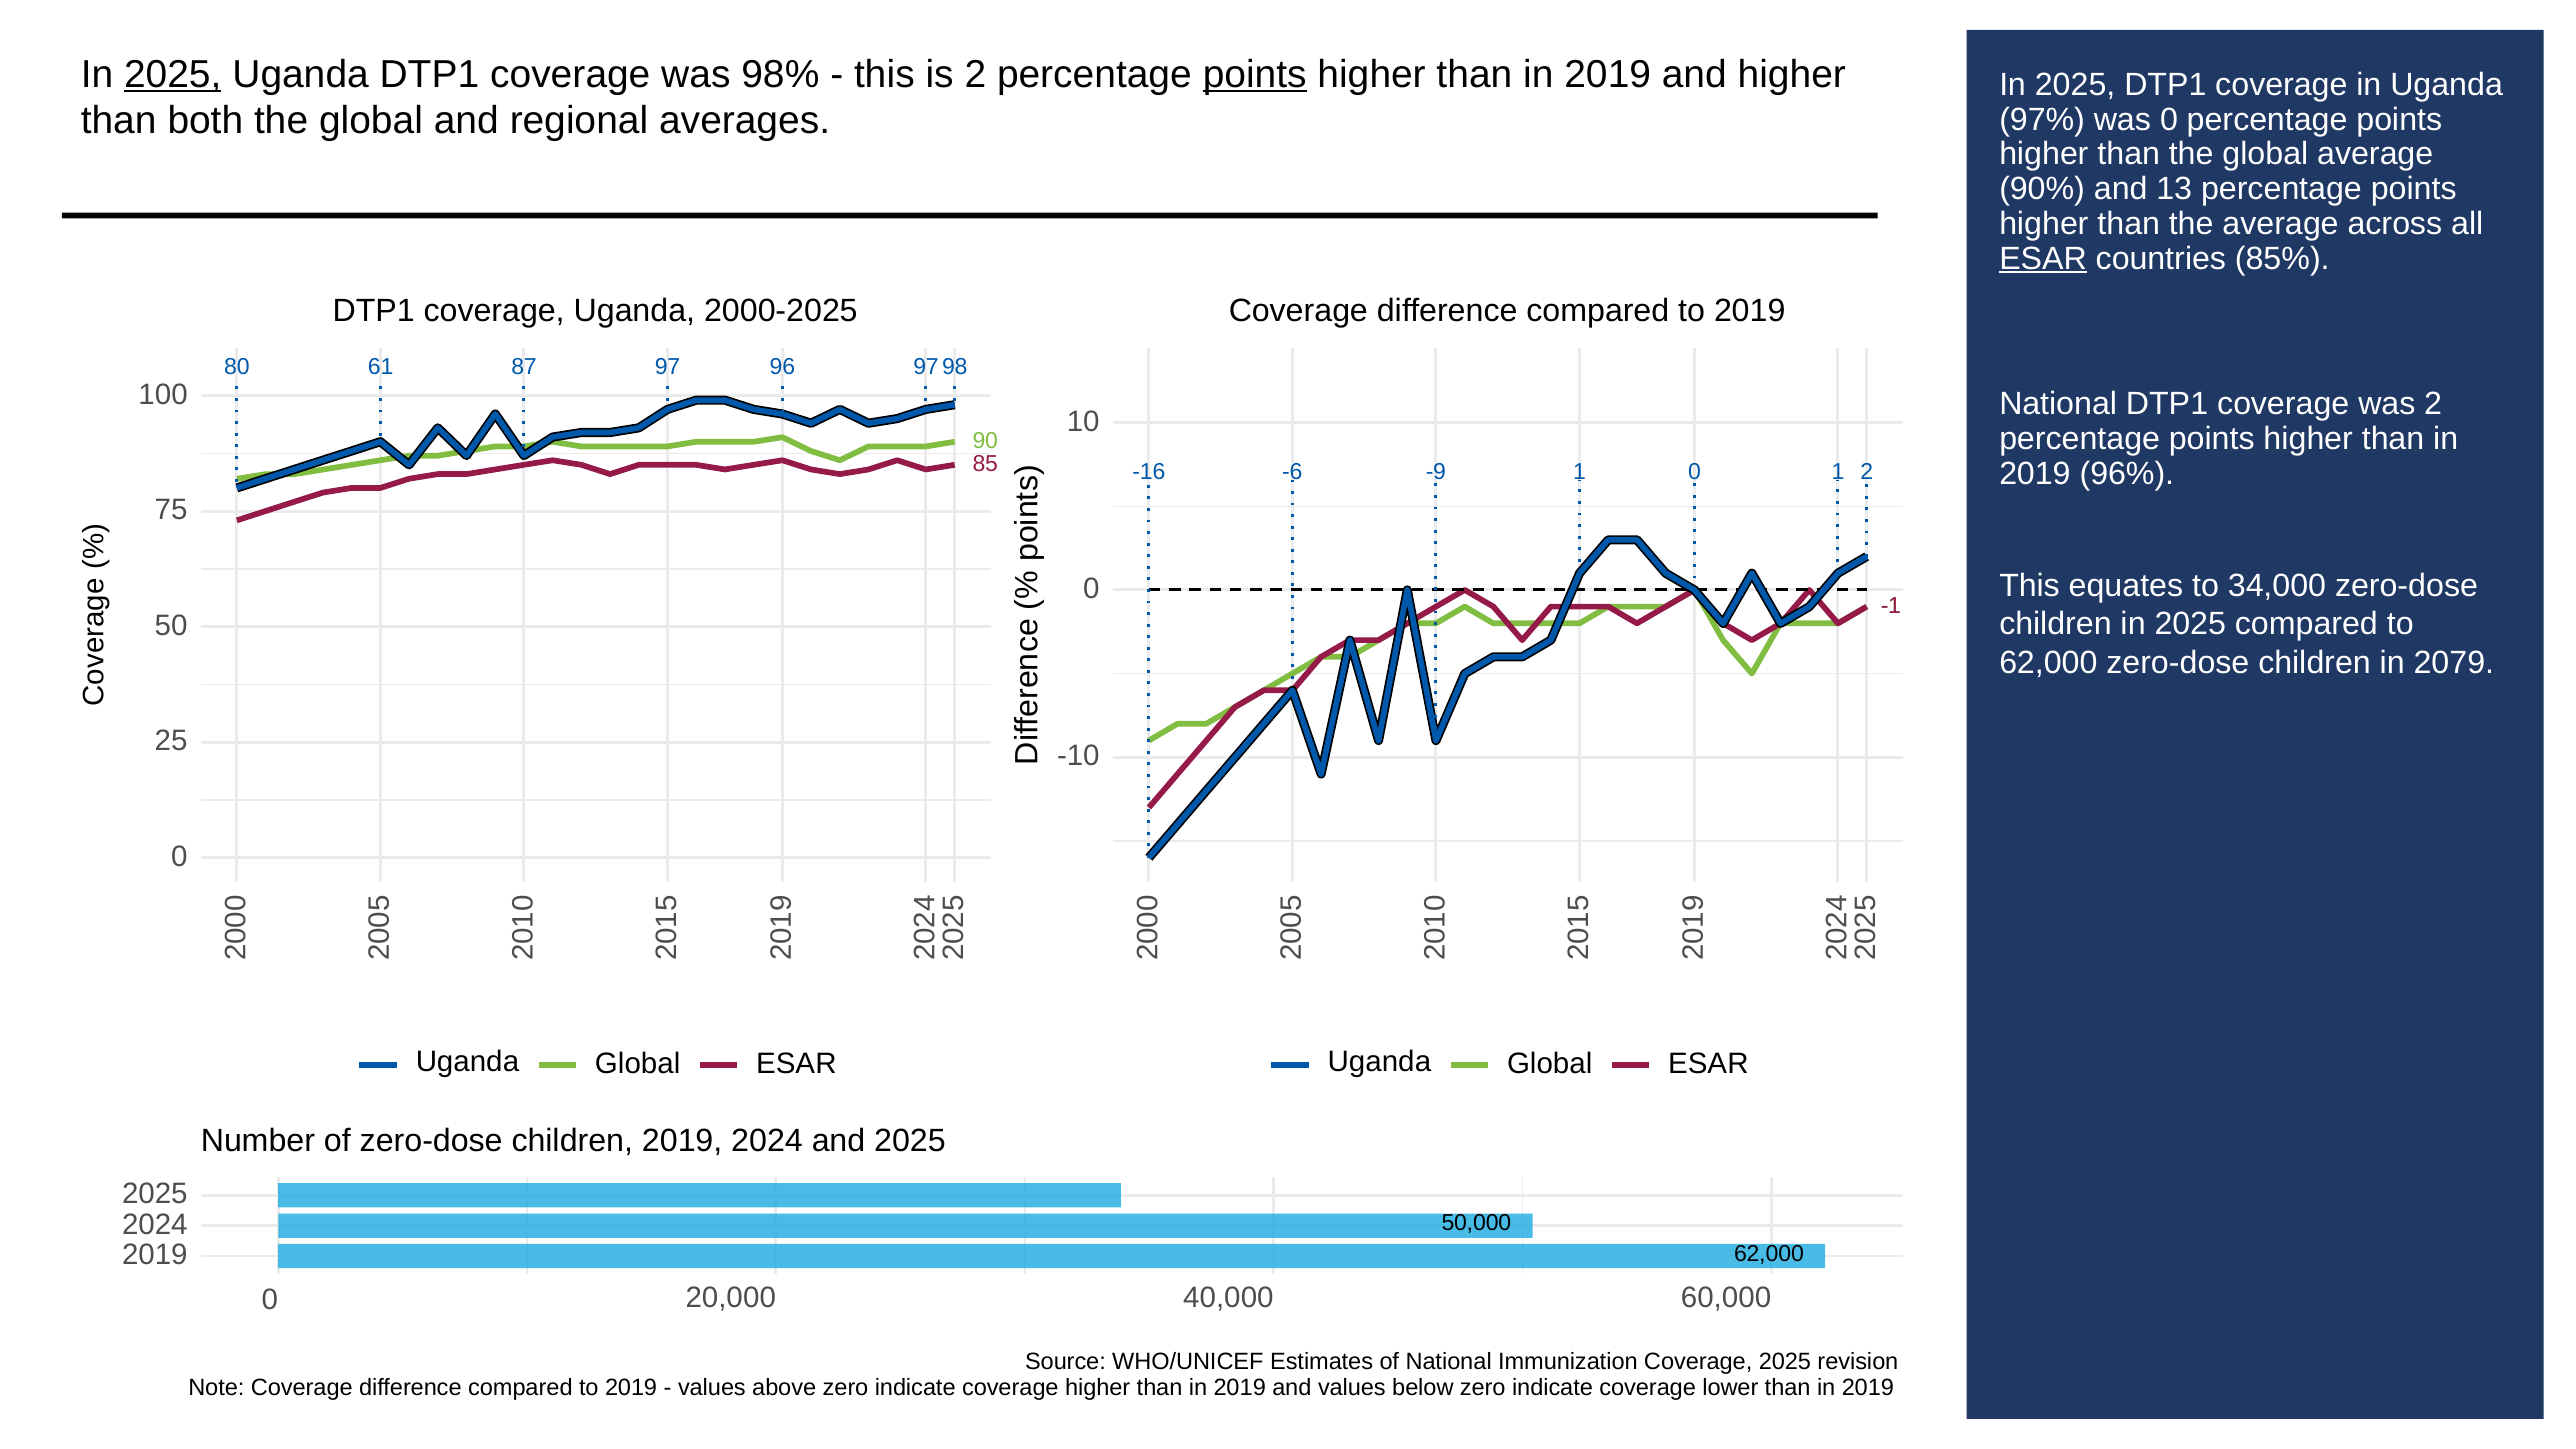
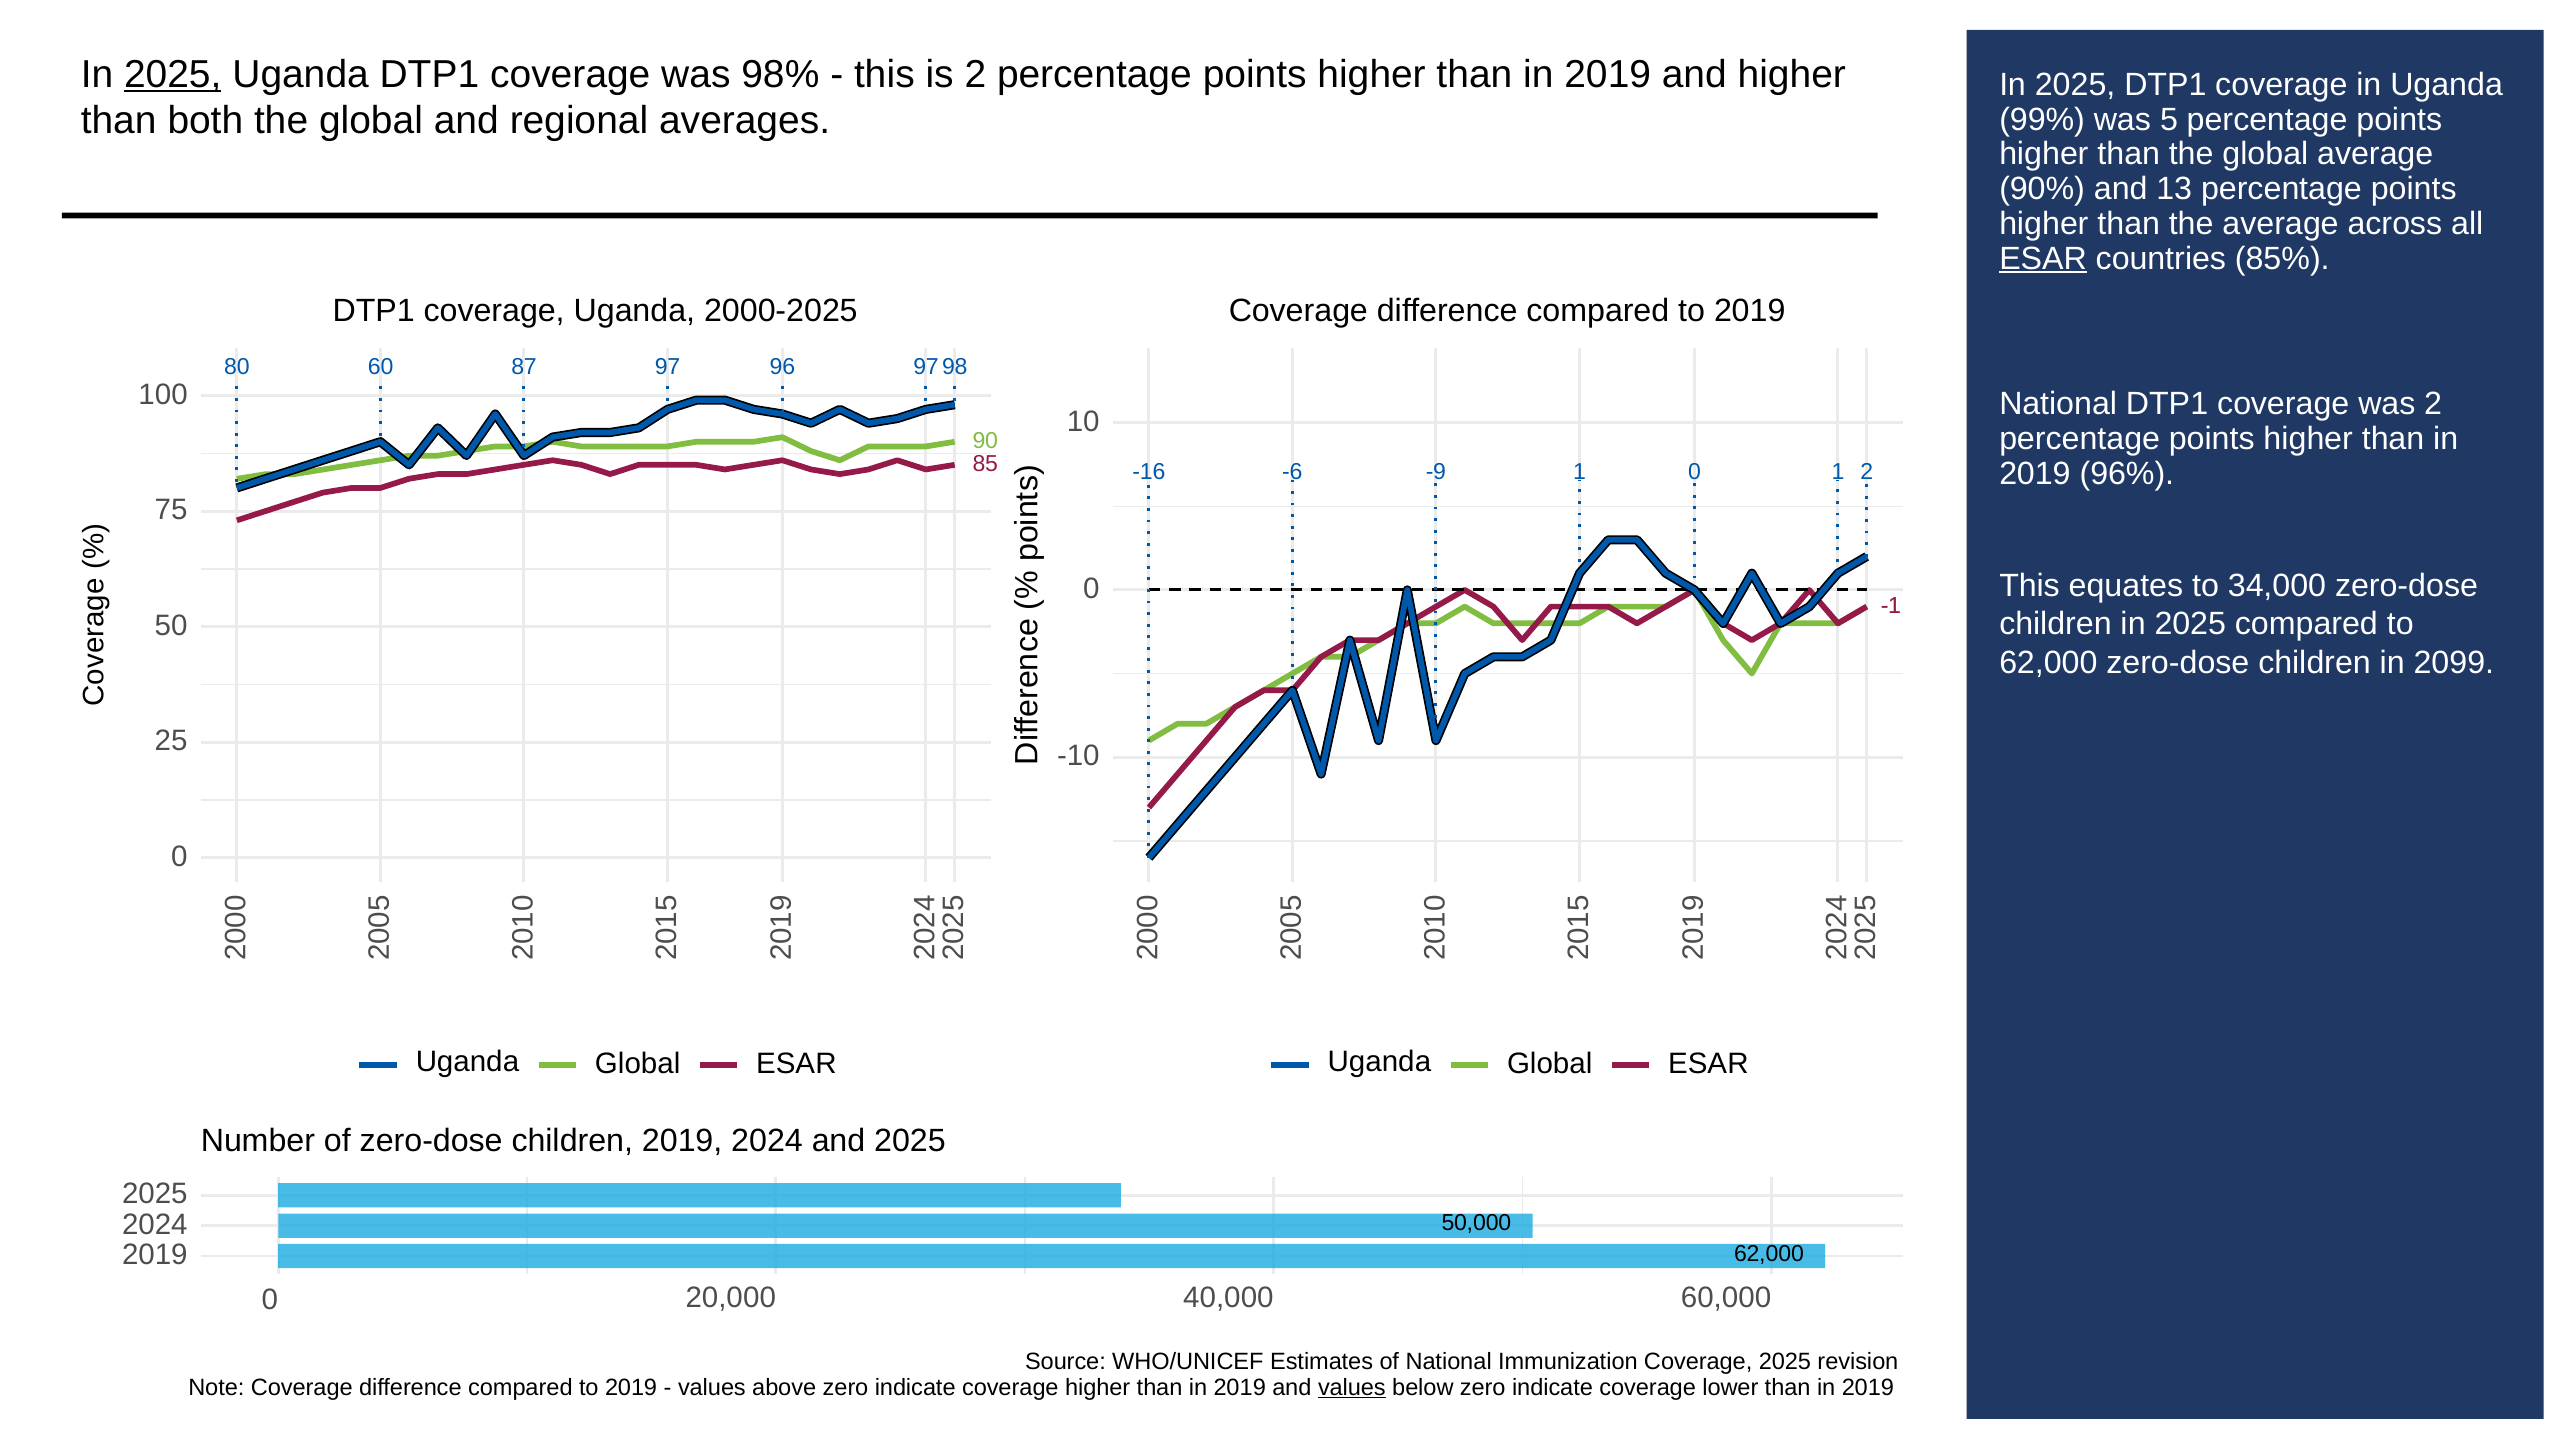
points underline: present -> none (1255, 74)
97%: 97% -> 99% (2042, 119)
was 0: 0 -> 5 (2169, 119)
61: 61 -> 60 (381, 367)
2079: 2079 -> 2099 (2454, 663)
values underline: none -> present (1352, 1387)
